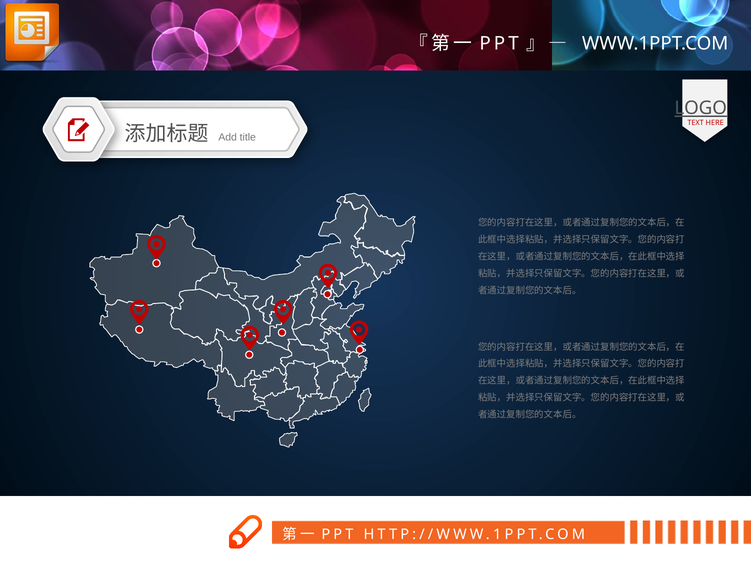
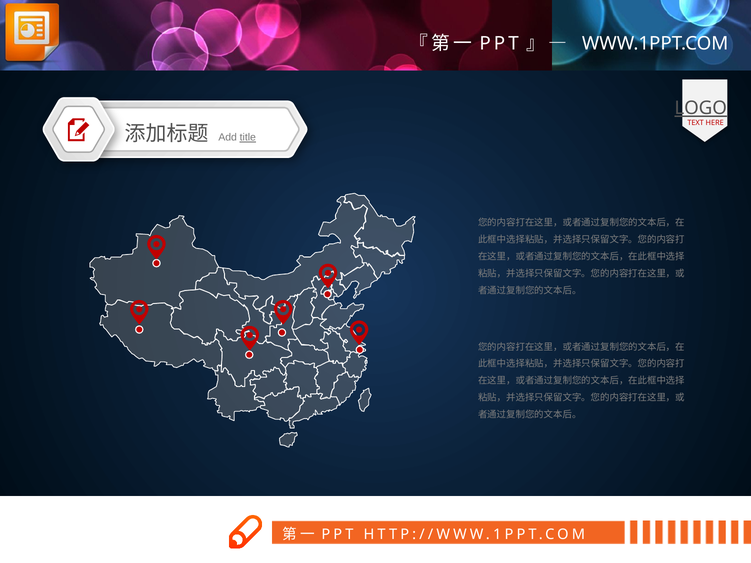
title underline: none -> present (248, 138)
